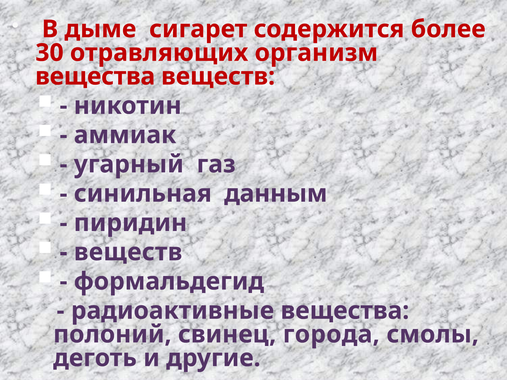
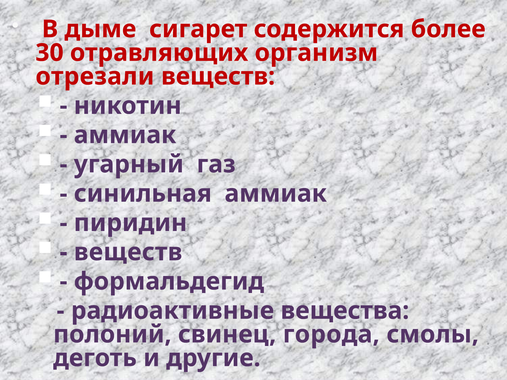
вещества: вещества -> отрезали (95, 76)
синильная данным: данным -> аммиак (276, 194)
